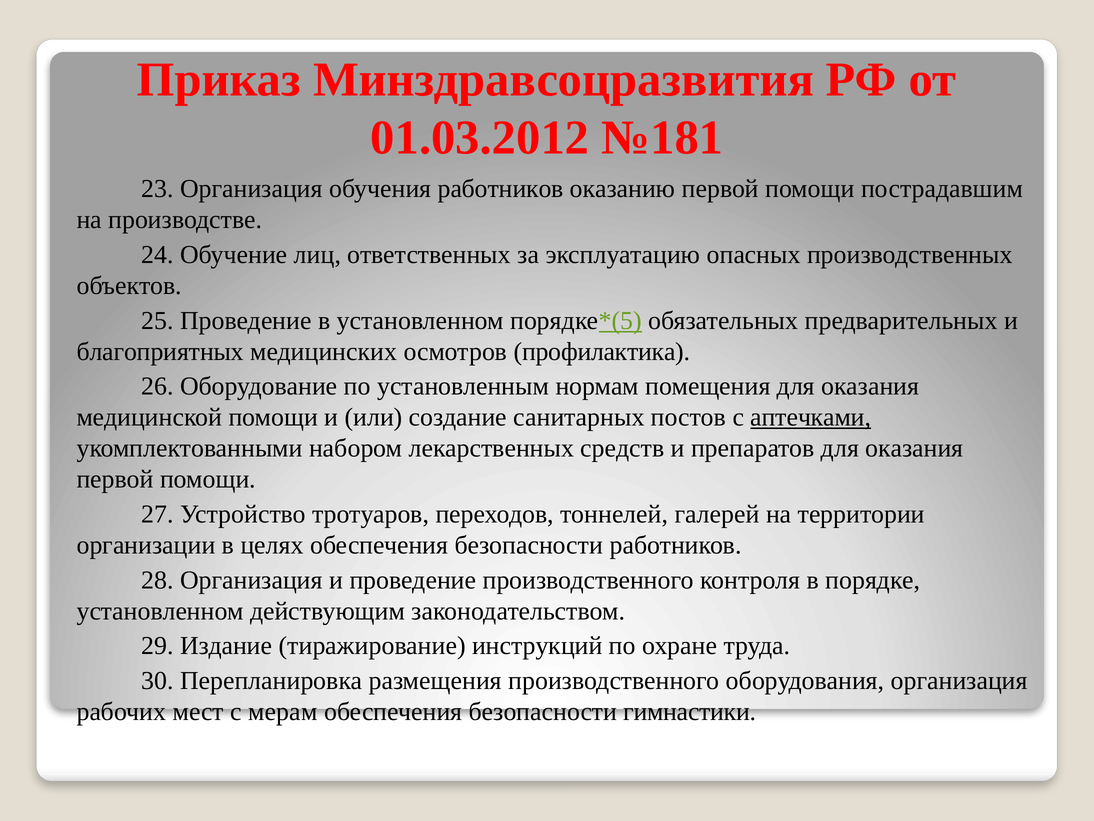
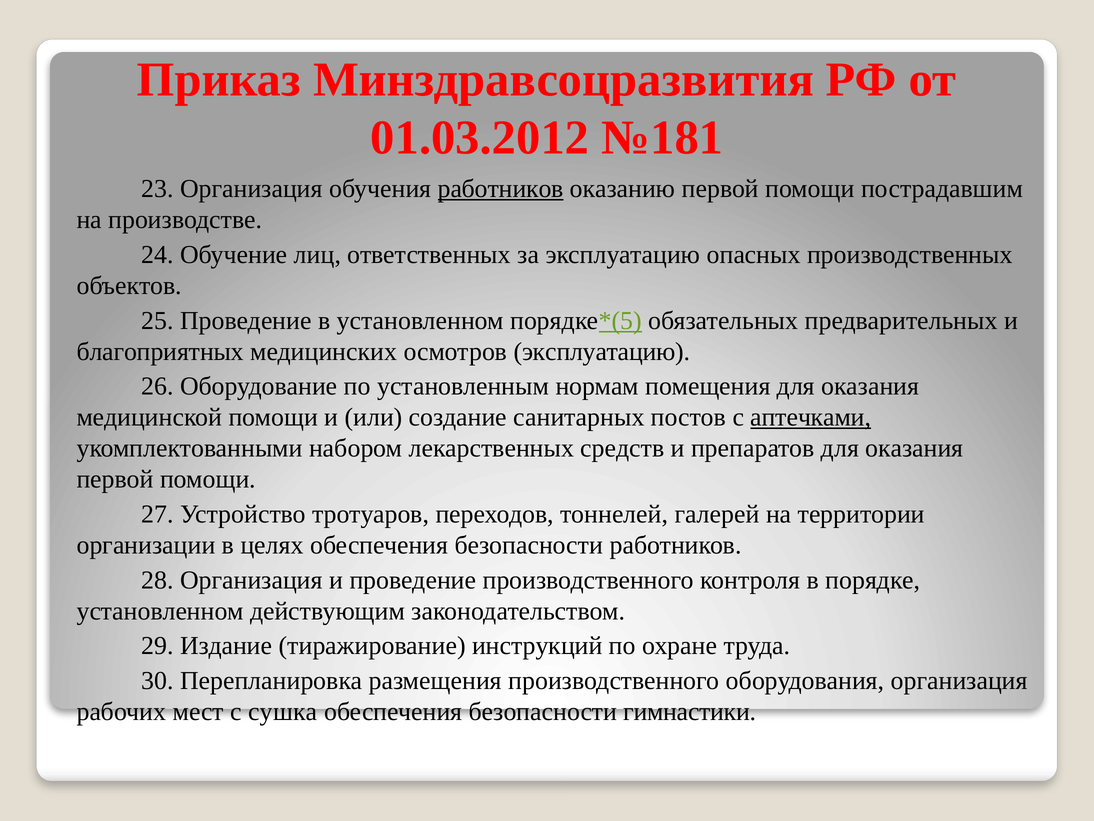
работников underline: none -> present (501, 189)
осмотров профилактика: профилактика -> эксплуатацию (602, 351)
мерам: мерам -> сушка (283, 711)
